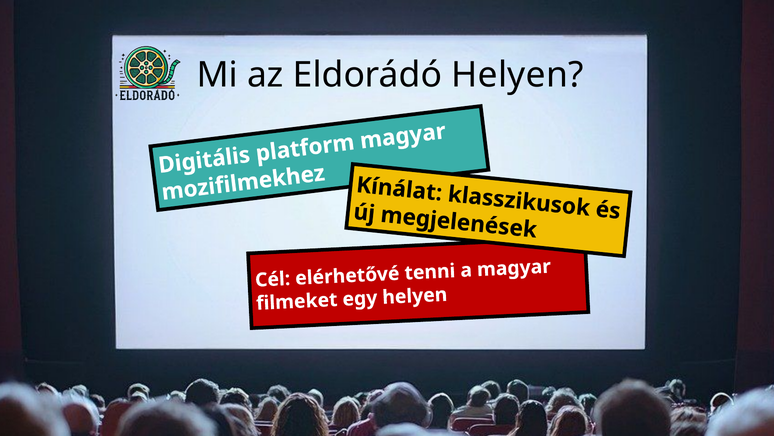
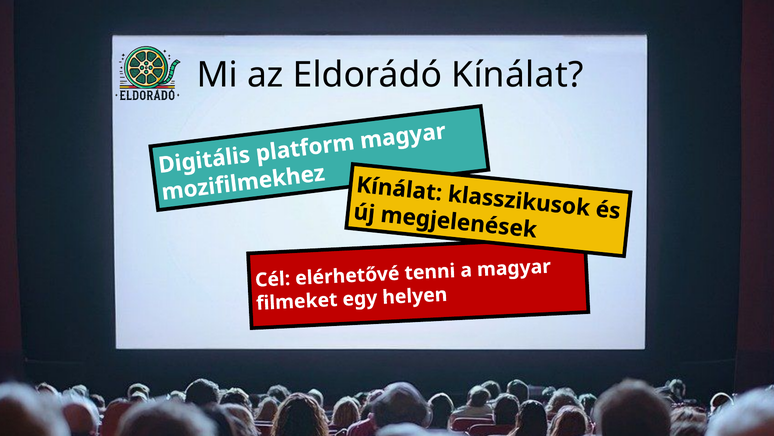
Eldorádó Helyen: Helyen -> Kínálat (517, 75)
